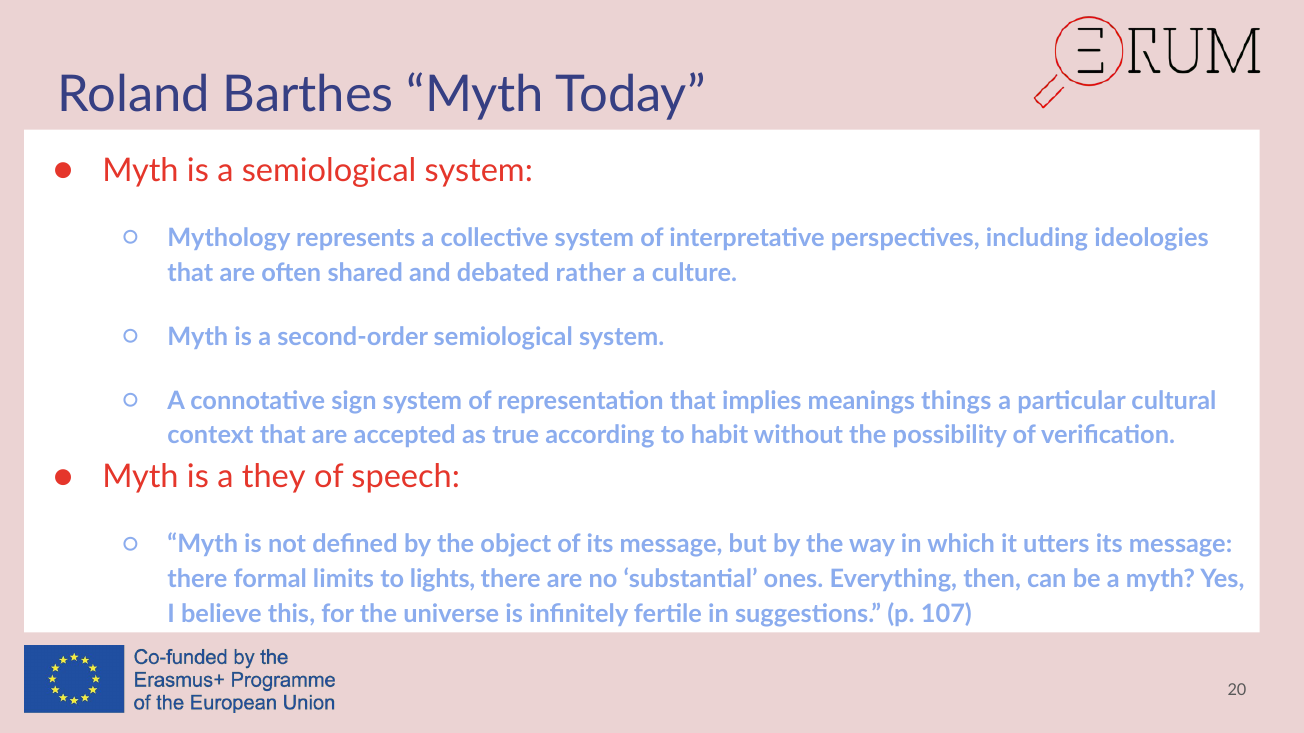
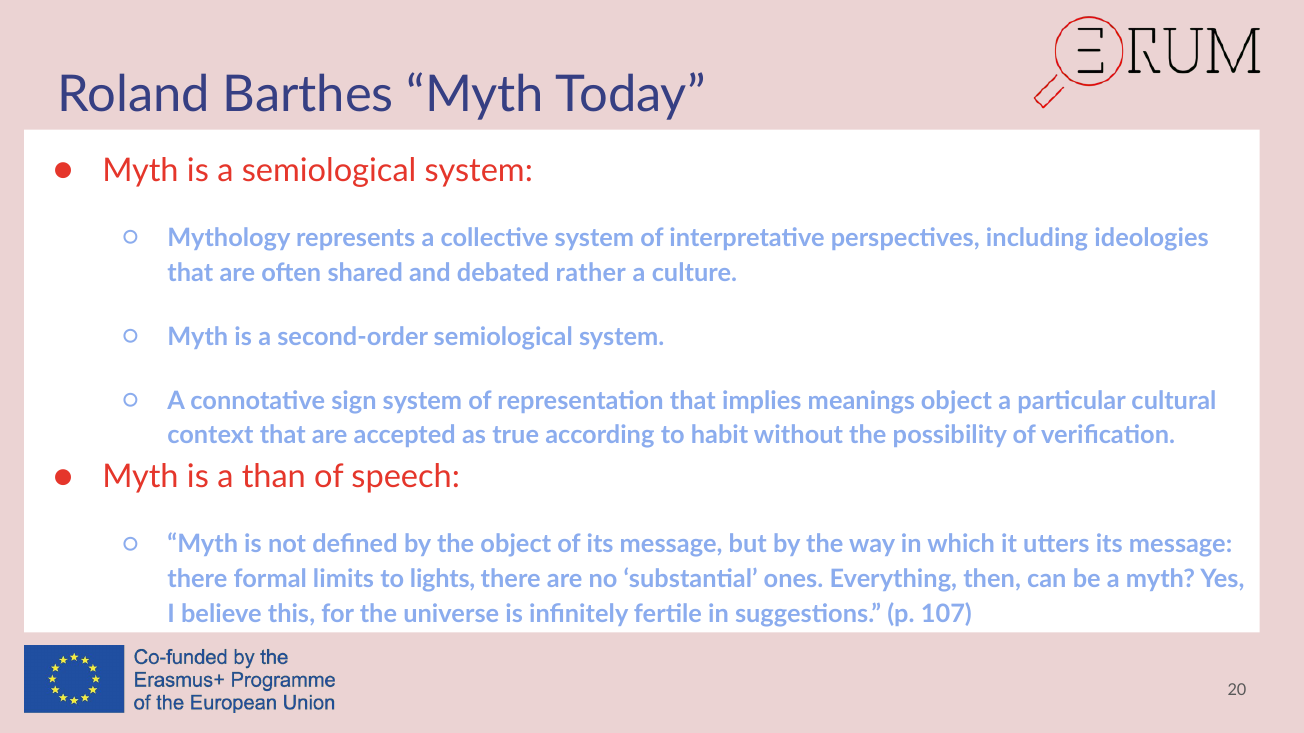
meanings things: things -> object (956, 401)
they: they -> than (274, 477)
